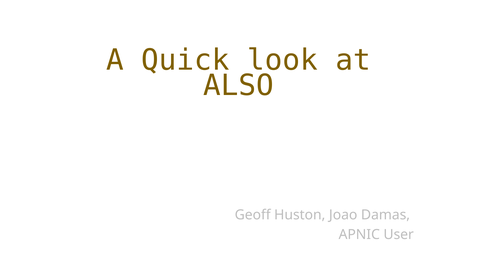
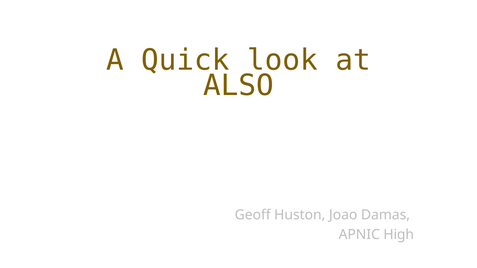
User: User -> High (399, 235)
